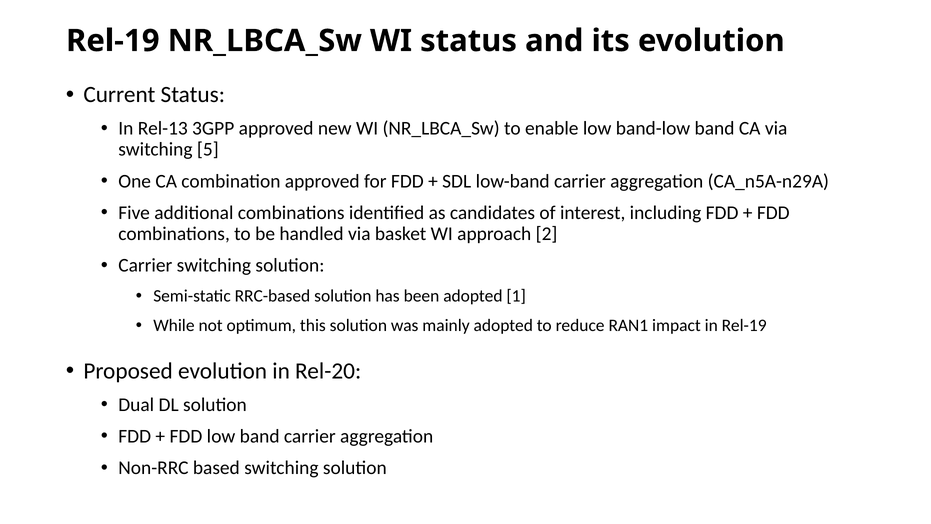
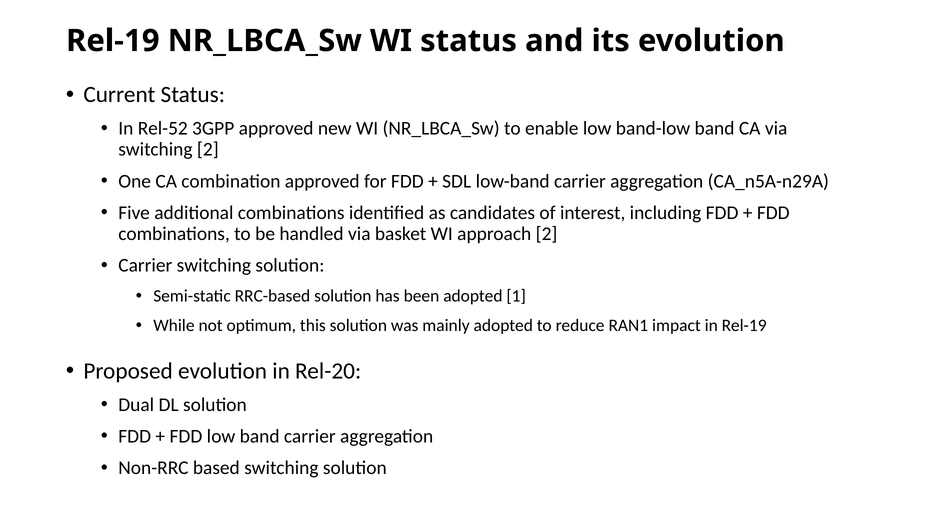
Rel-13: Rel-13 -> Rel-52 (163, 128)
switching 5: 5 -> 2 (208, 149)
